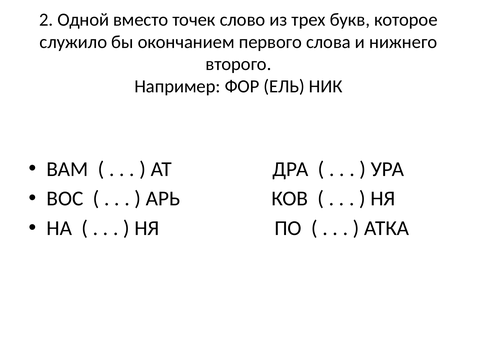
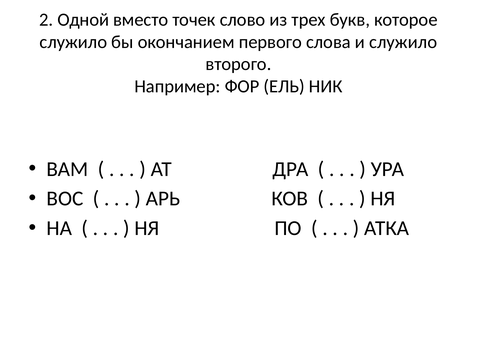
и нижнего: нижнего -> служило (403, 42)
